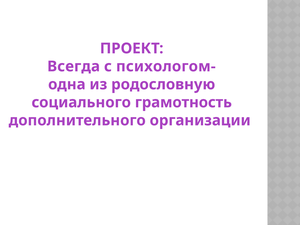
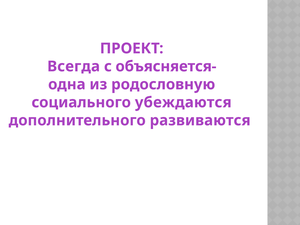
психологом-: психологом- -> объясняется- (166, 66)
грамотность: грамотность -> убеждаются (183, 102)
организации: организации -> развиваются (200, 120)
